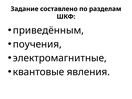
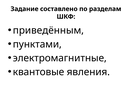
поучения: поучения -> пунктами (37, 44)
